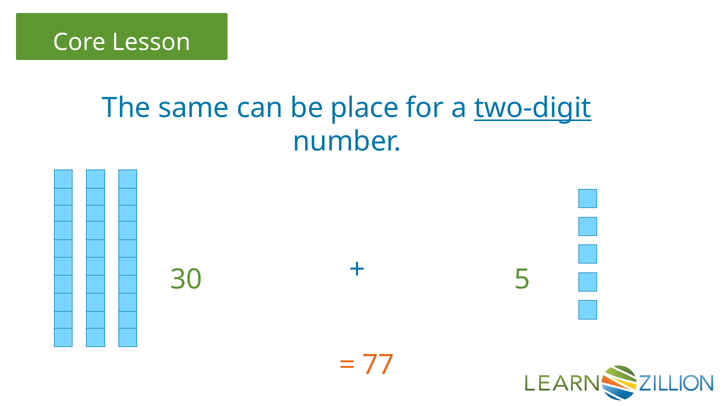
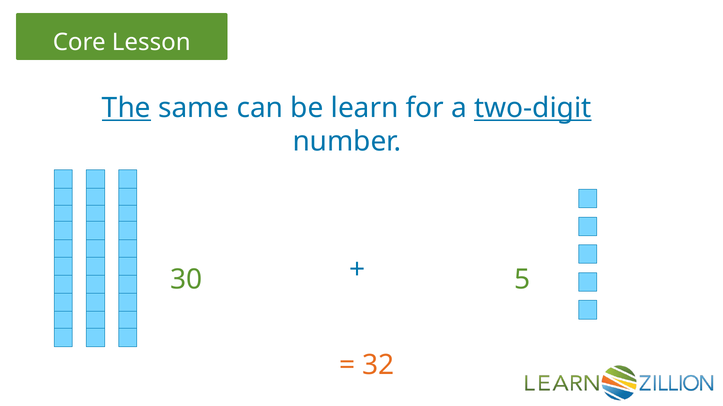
The underline: none -> present (126, 108)
place: place -> learn (365, 108)
77: 77 -> 32 (378, 365)
